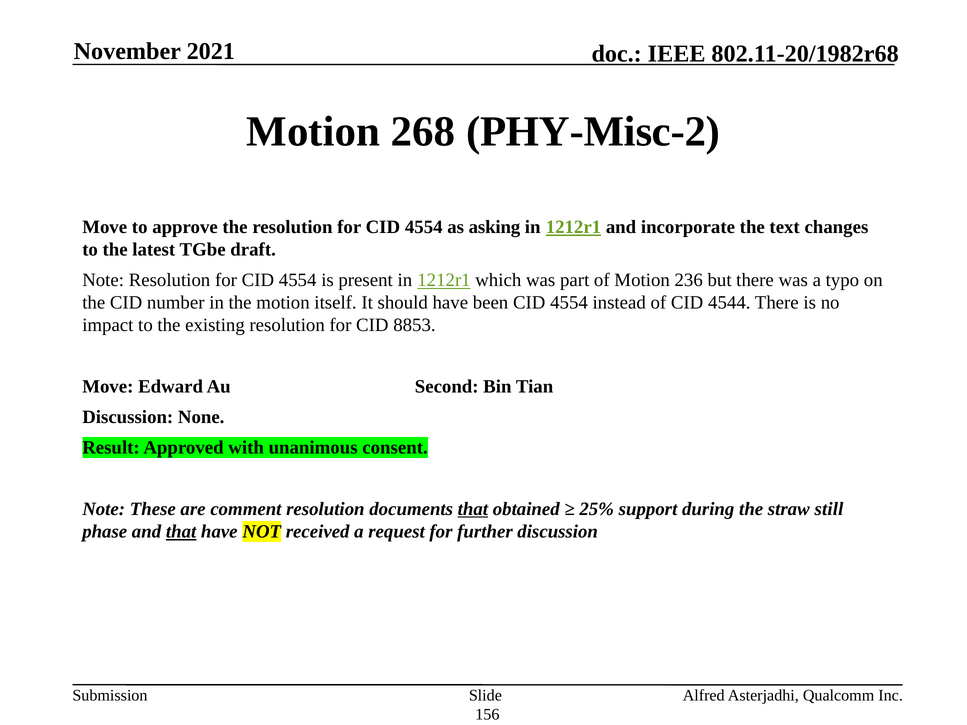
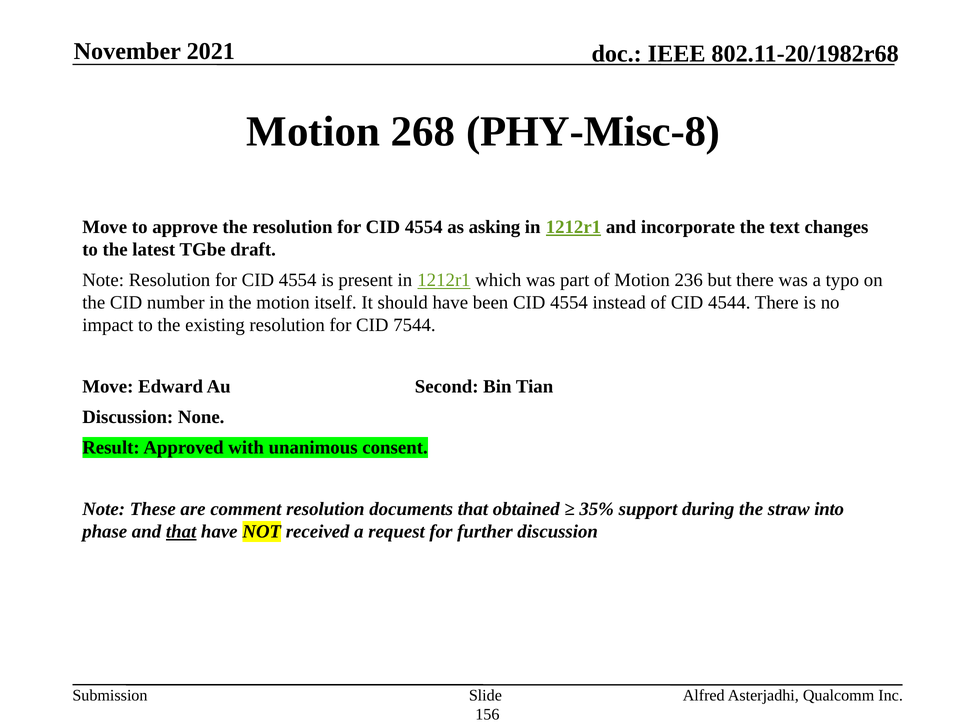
PHY-Misc-2: PHY-Misc-2 -> PHY-Misc-8 (593, 132)
8853: 8853 -> 7544 (414, 325)
that underline: present -> none (473, 509)
25%: 25% -> 35% (597, 509)
still: still -> into (829, 509)
